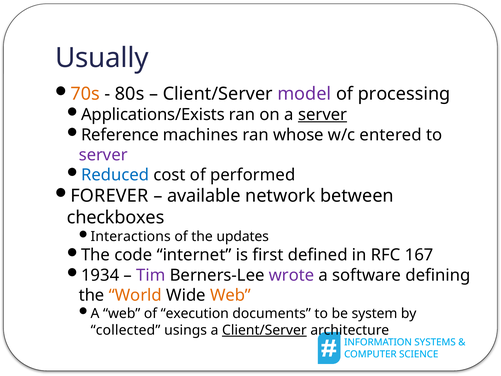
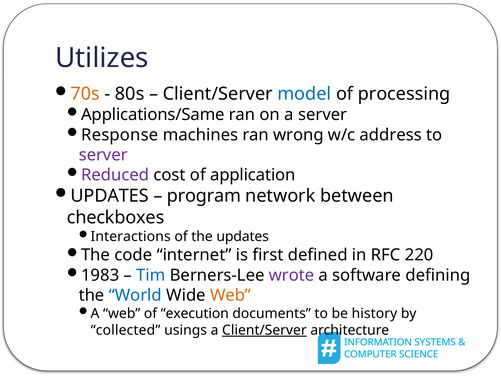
Usually: Usually -> Utilizes (102, 58)
model colour: purple -> blue (304, 94)
Applications/Exists: Applications/Exists -> Applications/Same (153, 115)
server underline: present -> none (323, 115)
Reference: Reference -> Response (120, 135)
whose: whose -> wrong (298, 135)
entered: entered -> address (391, 135)
Reduced colour: blue -> purple (115, 175)
performed: performed -> application (253, 175)
FOREVER: FOREVER -> UPDATES (110, 196)
available: available -> program (204, 196)
167: 167 -> 220 (419, 255)
1934: 1934 -> 1983 (100, 275)
Tim colour: purple -> blue (151, 275)
World colour: orange -> blue (135, 295)
system: system -> history (374, 313)
